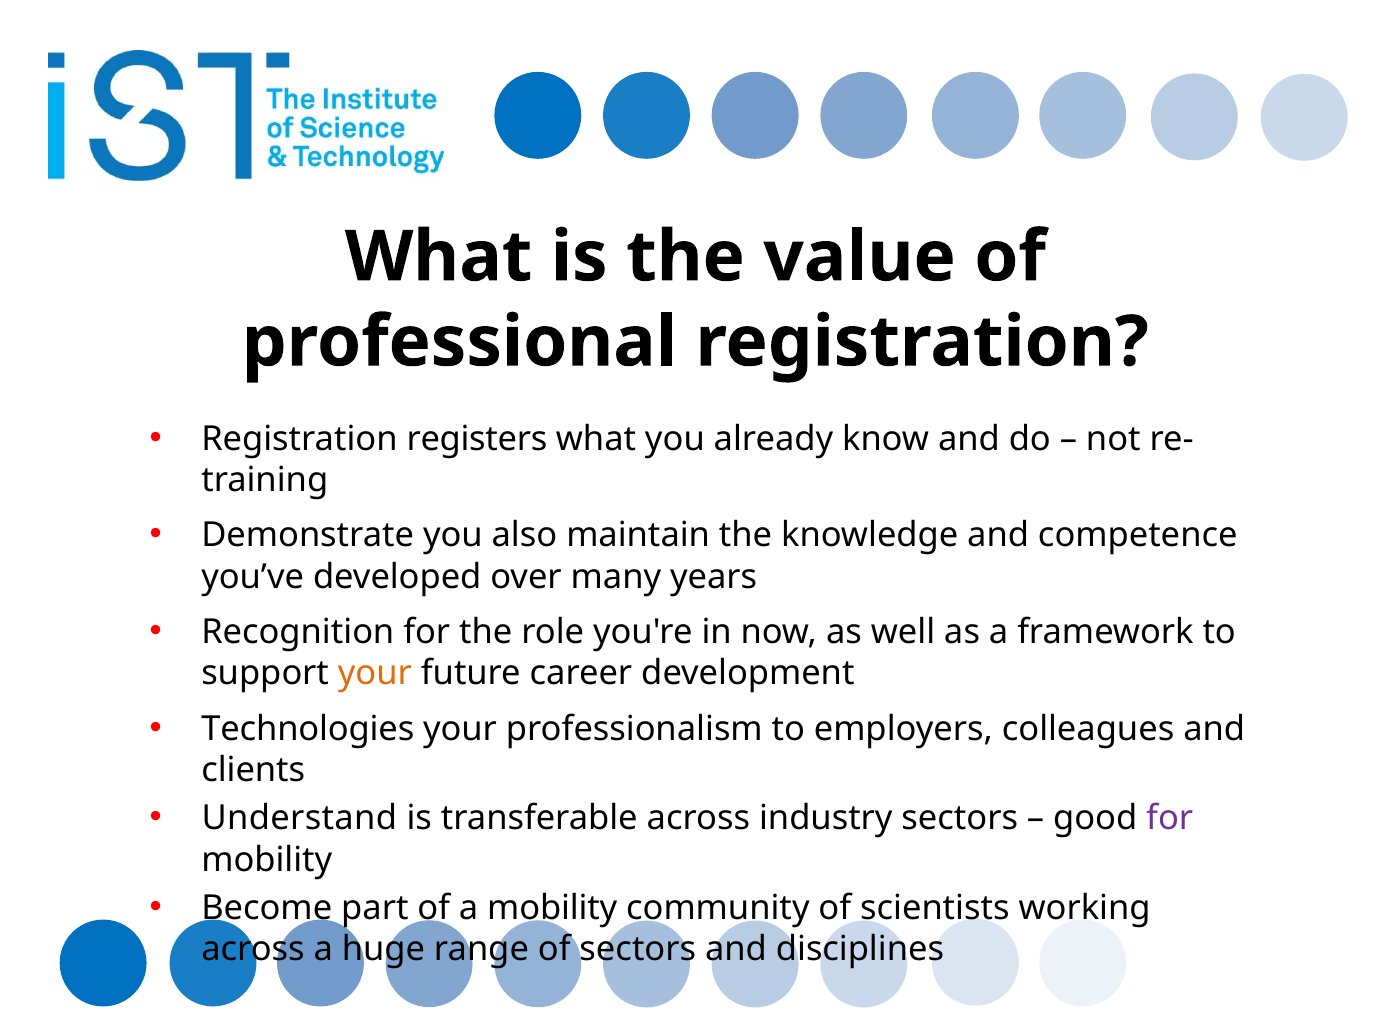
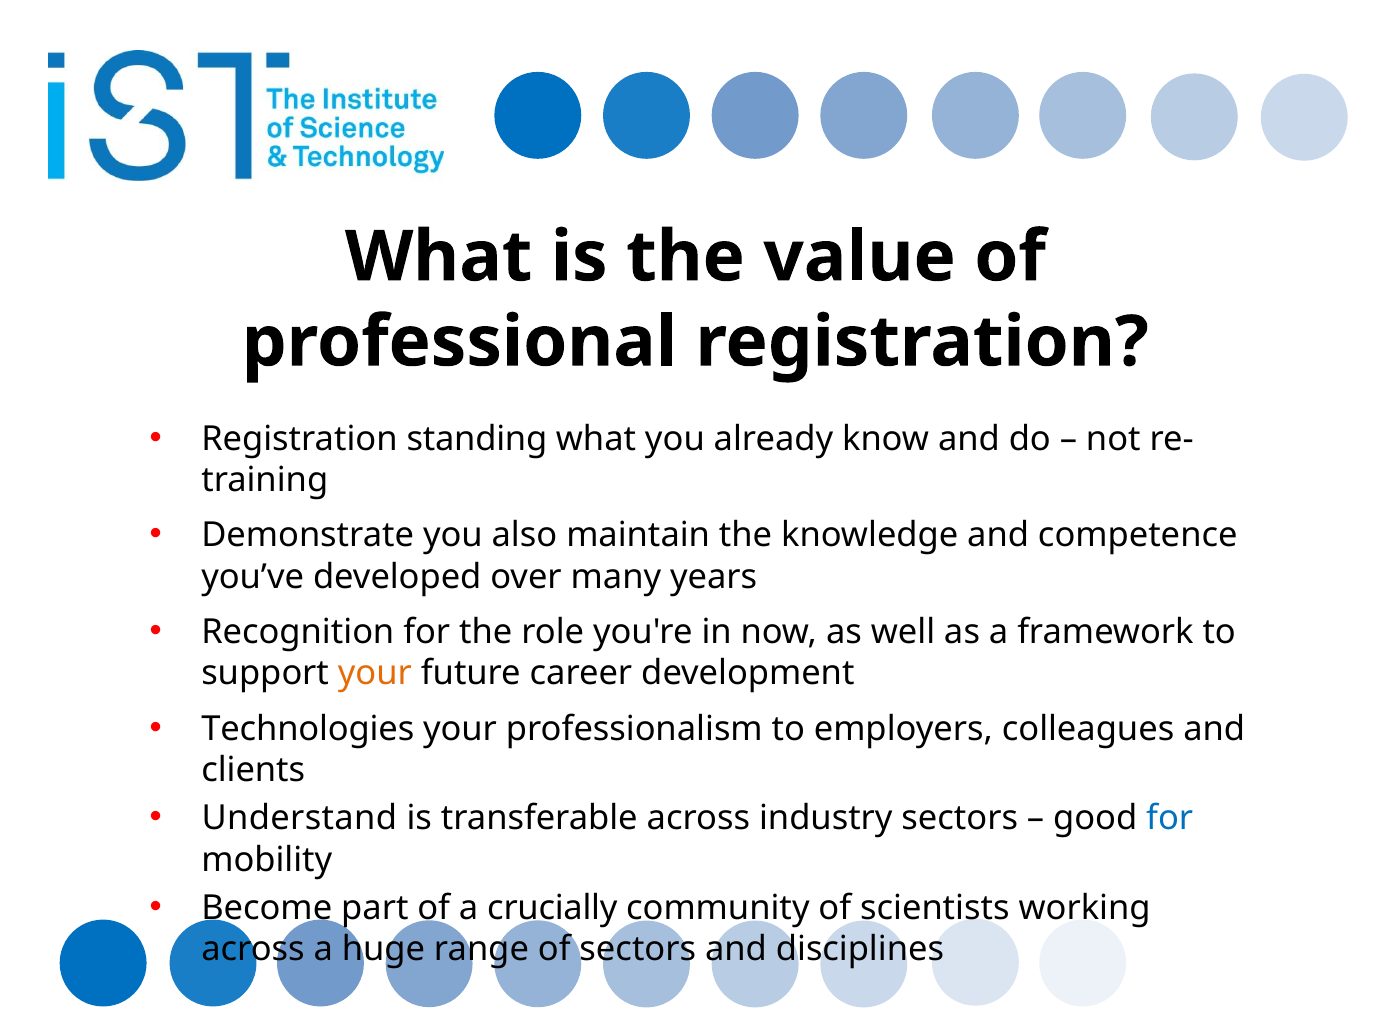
registers: registers -> standing (477, 439)
for colour: purple -> blue (1170, 818)
a mobility: mobility -> crucially (552, 908)
